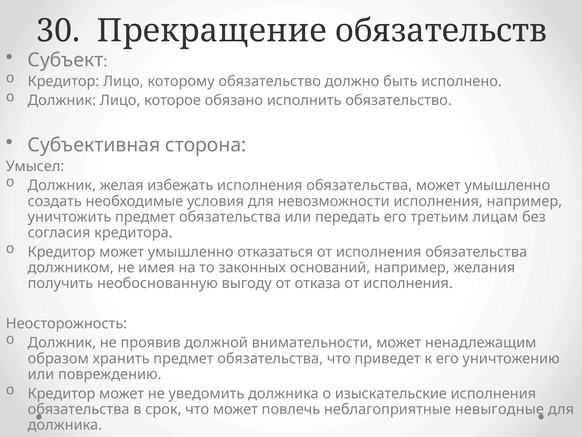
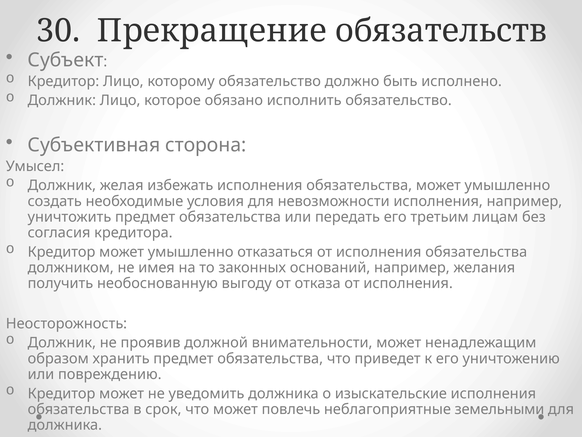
невыгодные: невыгодные -> земельными (499, 409)
